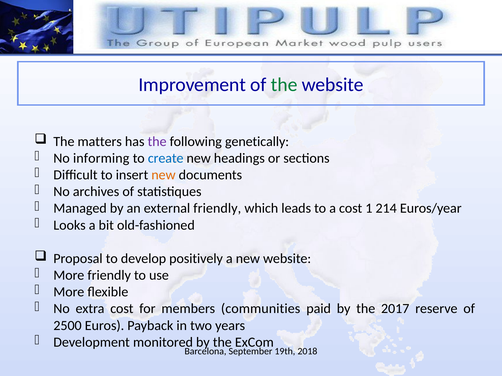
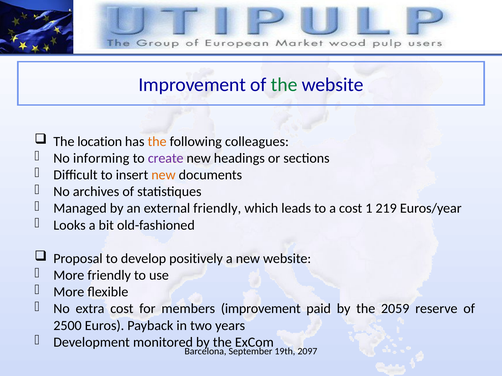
matters: matters -> location (100, 142)
the colour: purple -> orange (157, 142)
genetically: genetically -> colleagues (257, 142)
create colour: blue -> purple (166, 158)
214: 214 -> 219 (386, 209)
members communities: communities -> improvement (261, 309)
2017: 2017 -> 2059 (395, 309)
2018: 2018 -> 2097 (307, 352)
